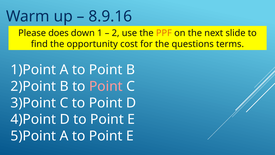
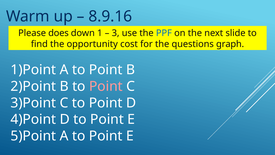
2: 2 -> 3 (116, 33)
PPF colour: orange -> blue (164, 33)
terms: terms -> graph (230, 44)
